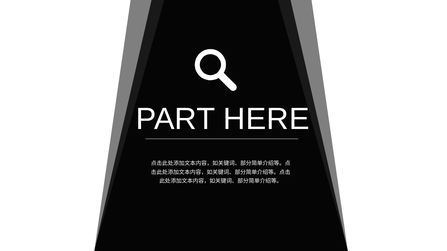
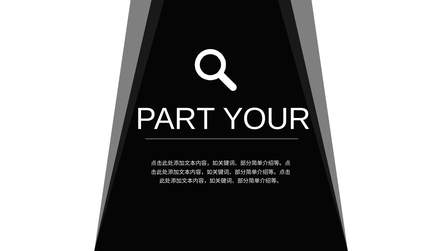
HERE: HERE -> YOUR (267, 119)
